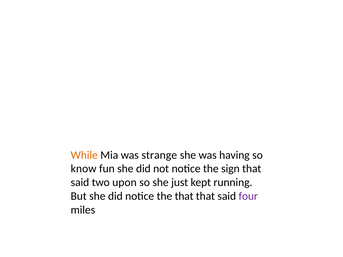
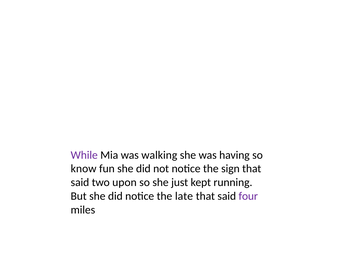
While colour: orange -> purple (84, 155)
strange: strange -> walking (159, 155)
the that: that -> late (184, 196)
